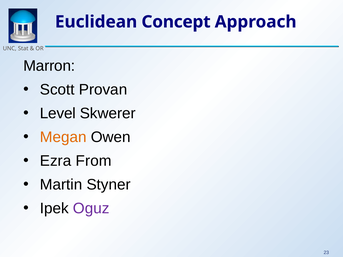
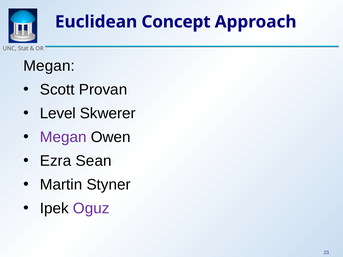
Marron: Marron -> Megan (49, 66)
Megan colour: orange -> purple (63, 137)
From: From -> Sean (94, 161)
